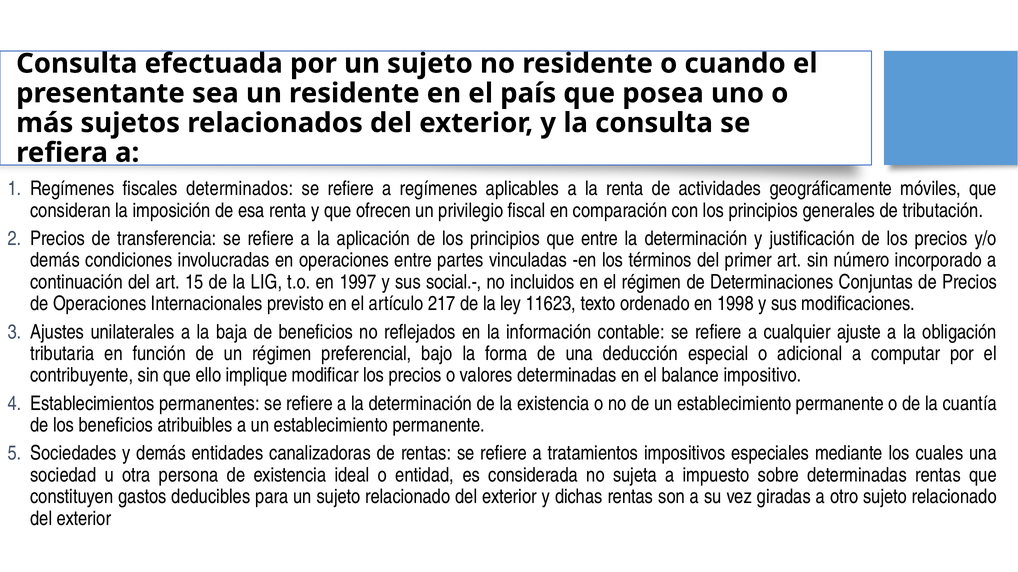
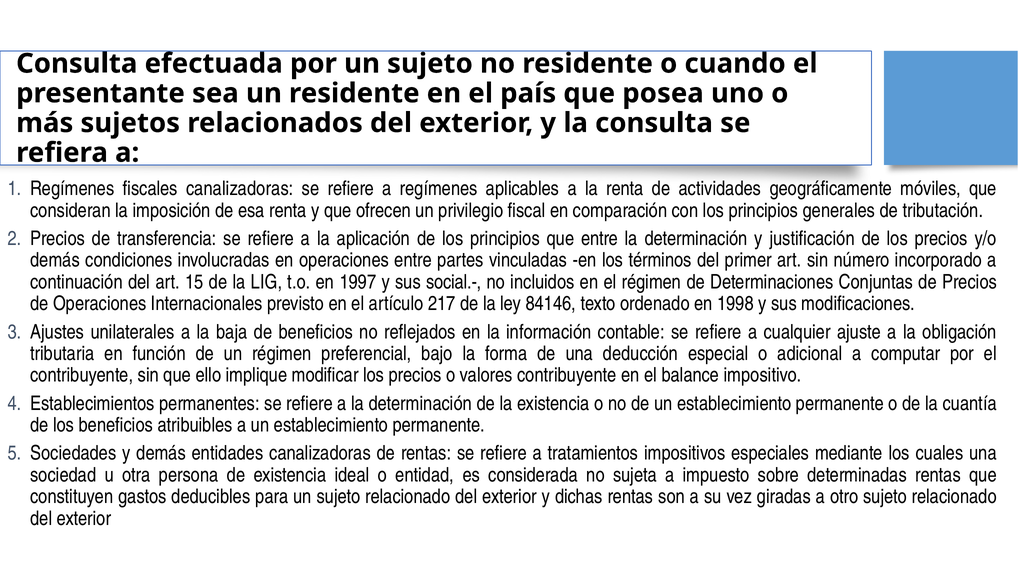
fiscales determinados: determinados -> canalizadoras (240, 189)
11623: 11623 -> 84146 (551, 304)
valores determinadas: determinadas -> contribuyente (567, 376)
